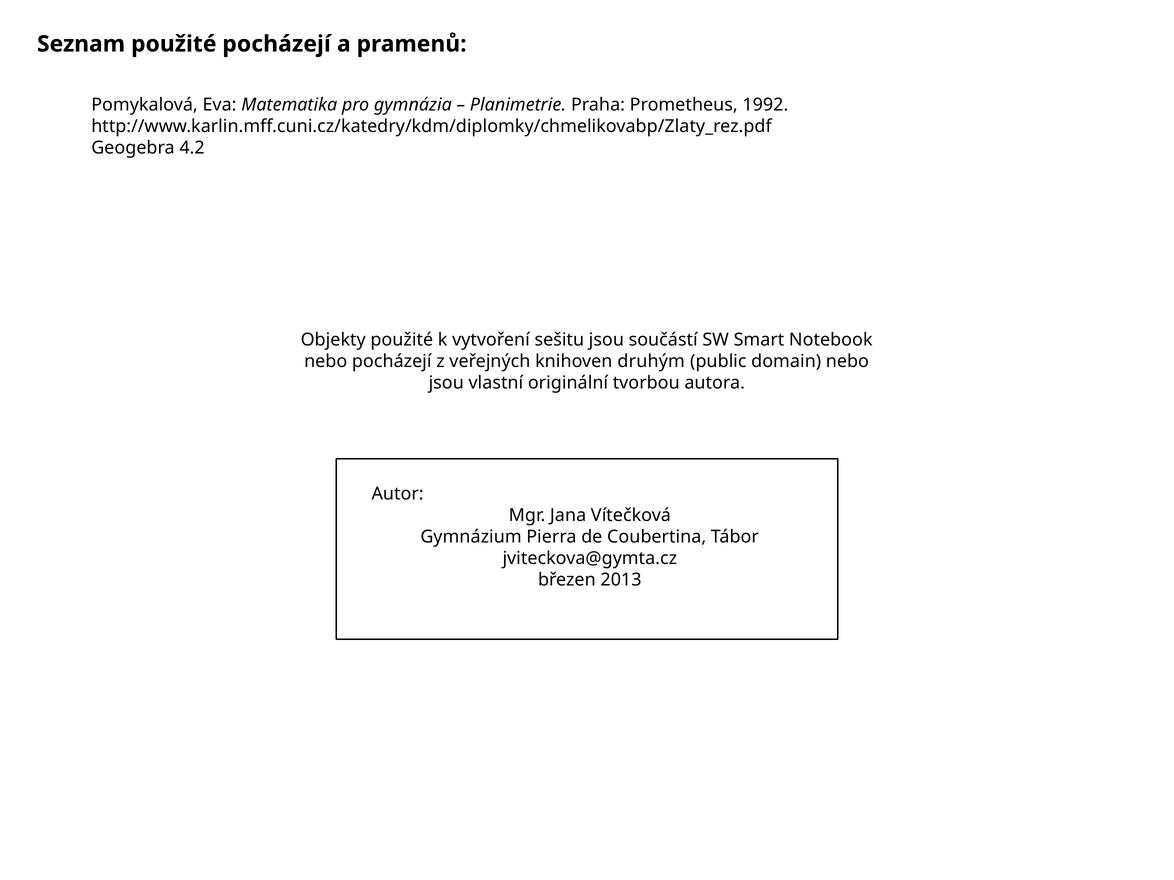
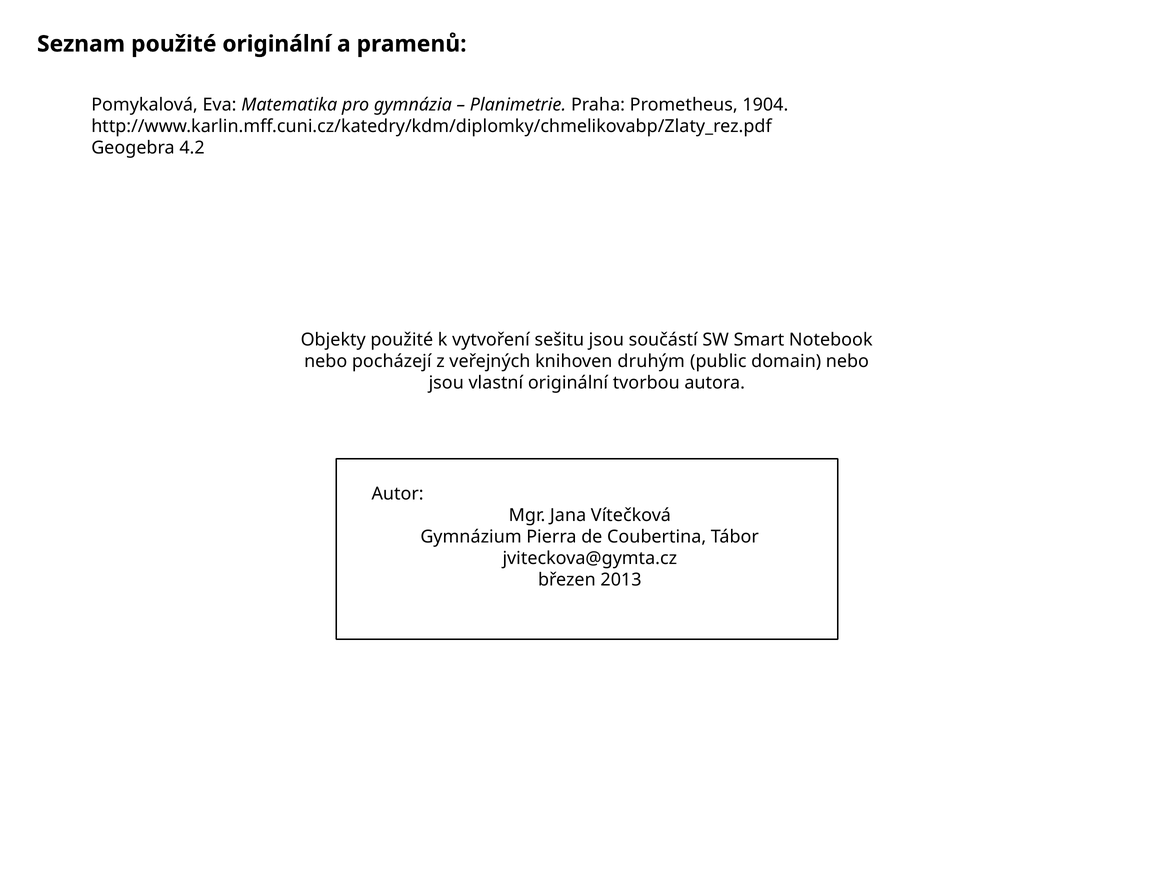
použité pocházejí: pocházejí -> originální (277, 44)
1992: 1992 -> 1904 (765, 105)
